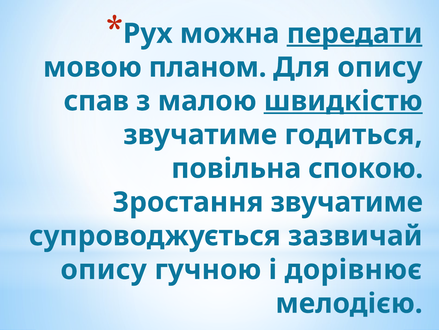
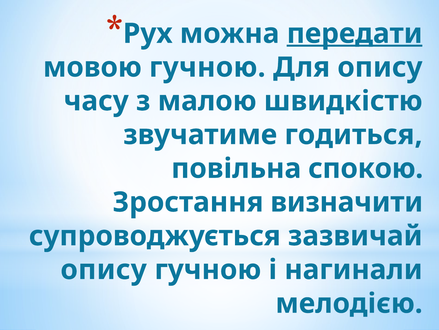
мовою планом: планом -> гучною (207, 67)
спав: спав -> часу (96, 101)
швидкістю underline: present -> none (343, 101)
Зростання звучатиме: звучатиме -> визначити (347, 202)
дорівнює: дорівнює -> нагинали (353, 269)
